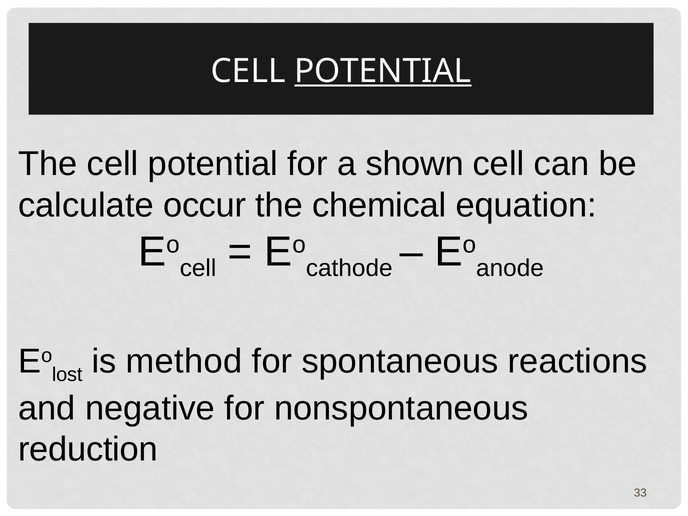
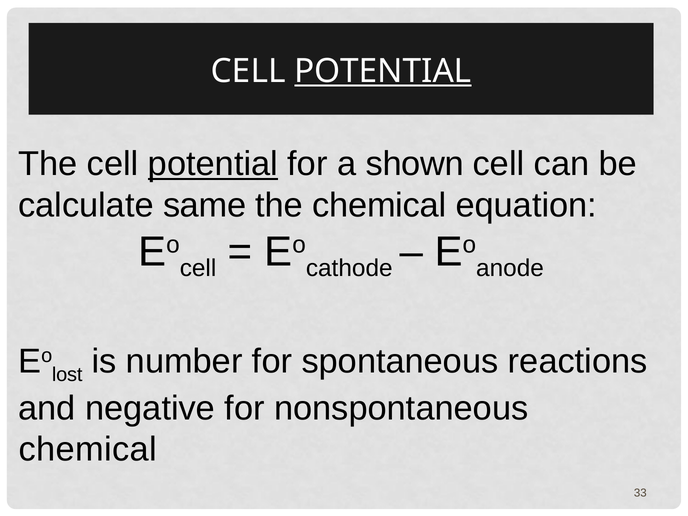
potential underline: none -> present (213, 164)
occur: occur -> same (205, 205)
method: method -> number (184, 361)
reduction: reduction -> chemical (88, 450)
